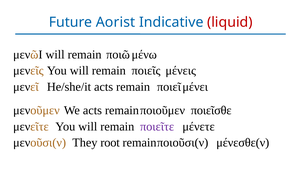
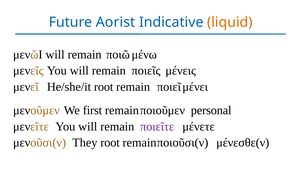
liquid colour: red -> orange (230, 22)
He/she/it acts: acts -> root (104, 87)
We acts: acts -> first (92, 111)
ποιεῖσθε: ποιεῖσθε -> personal (211, 111)
